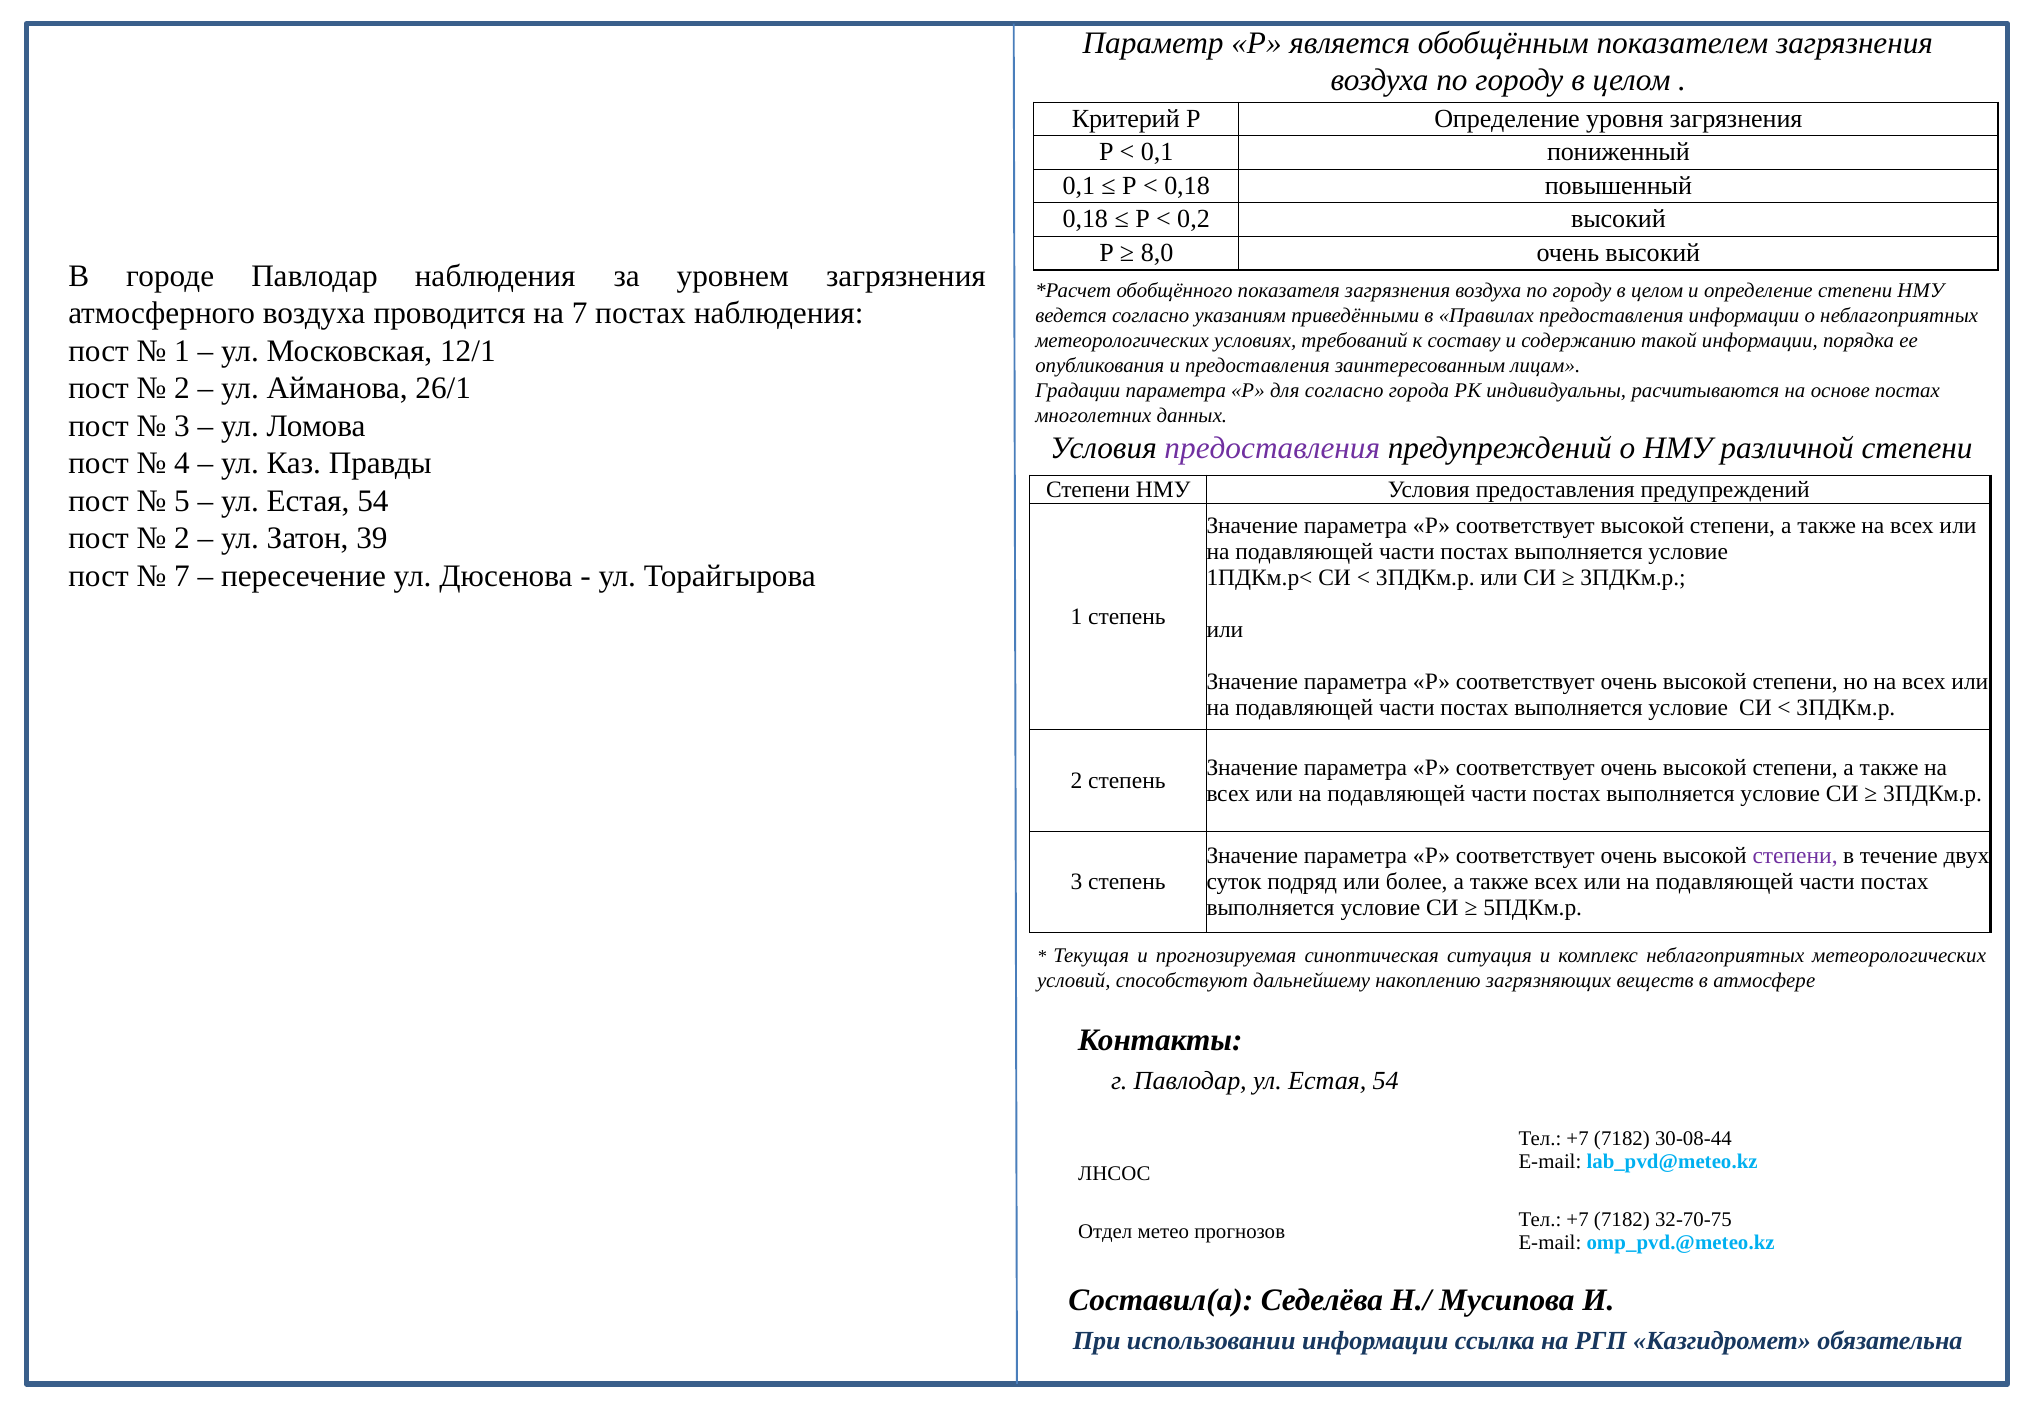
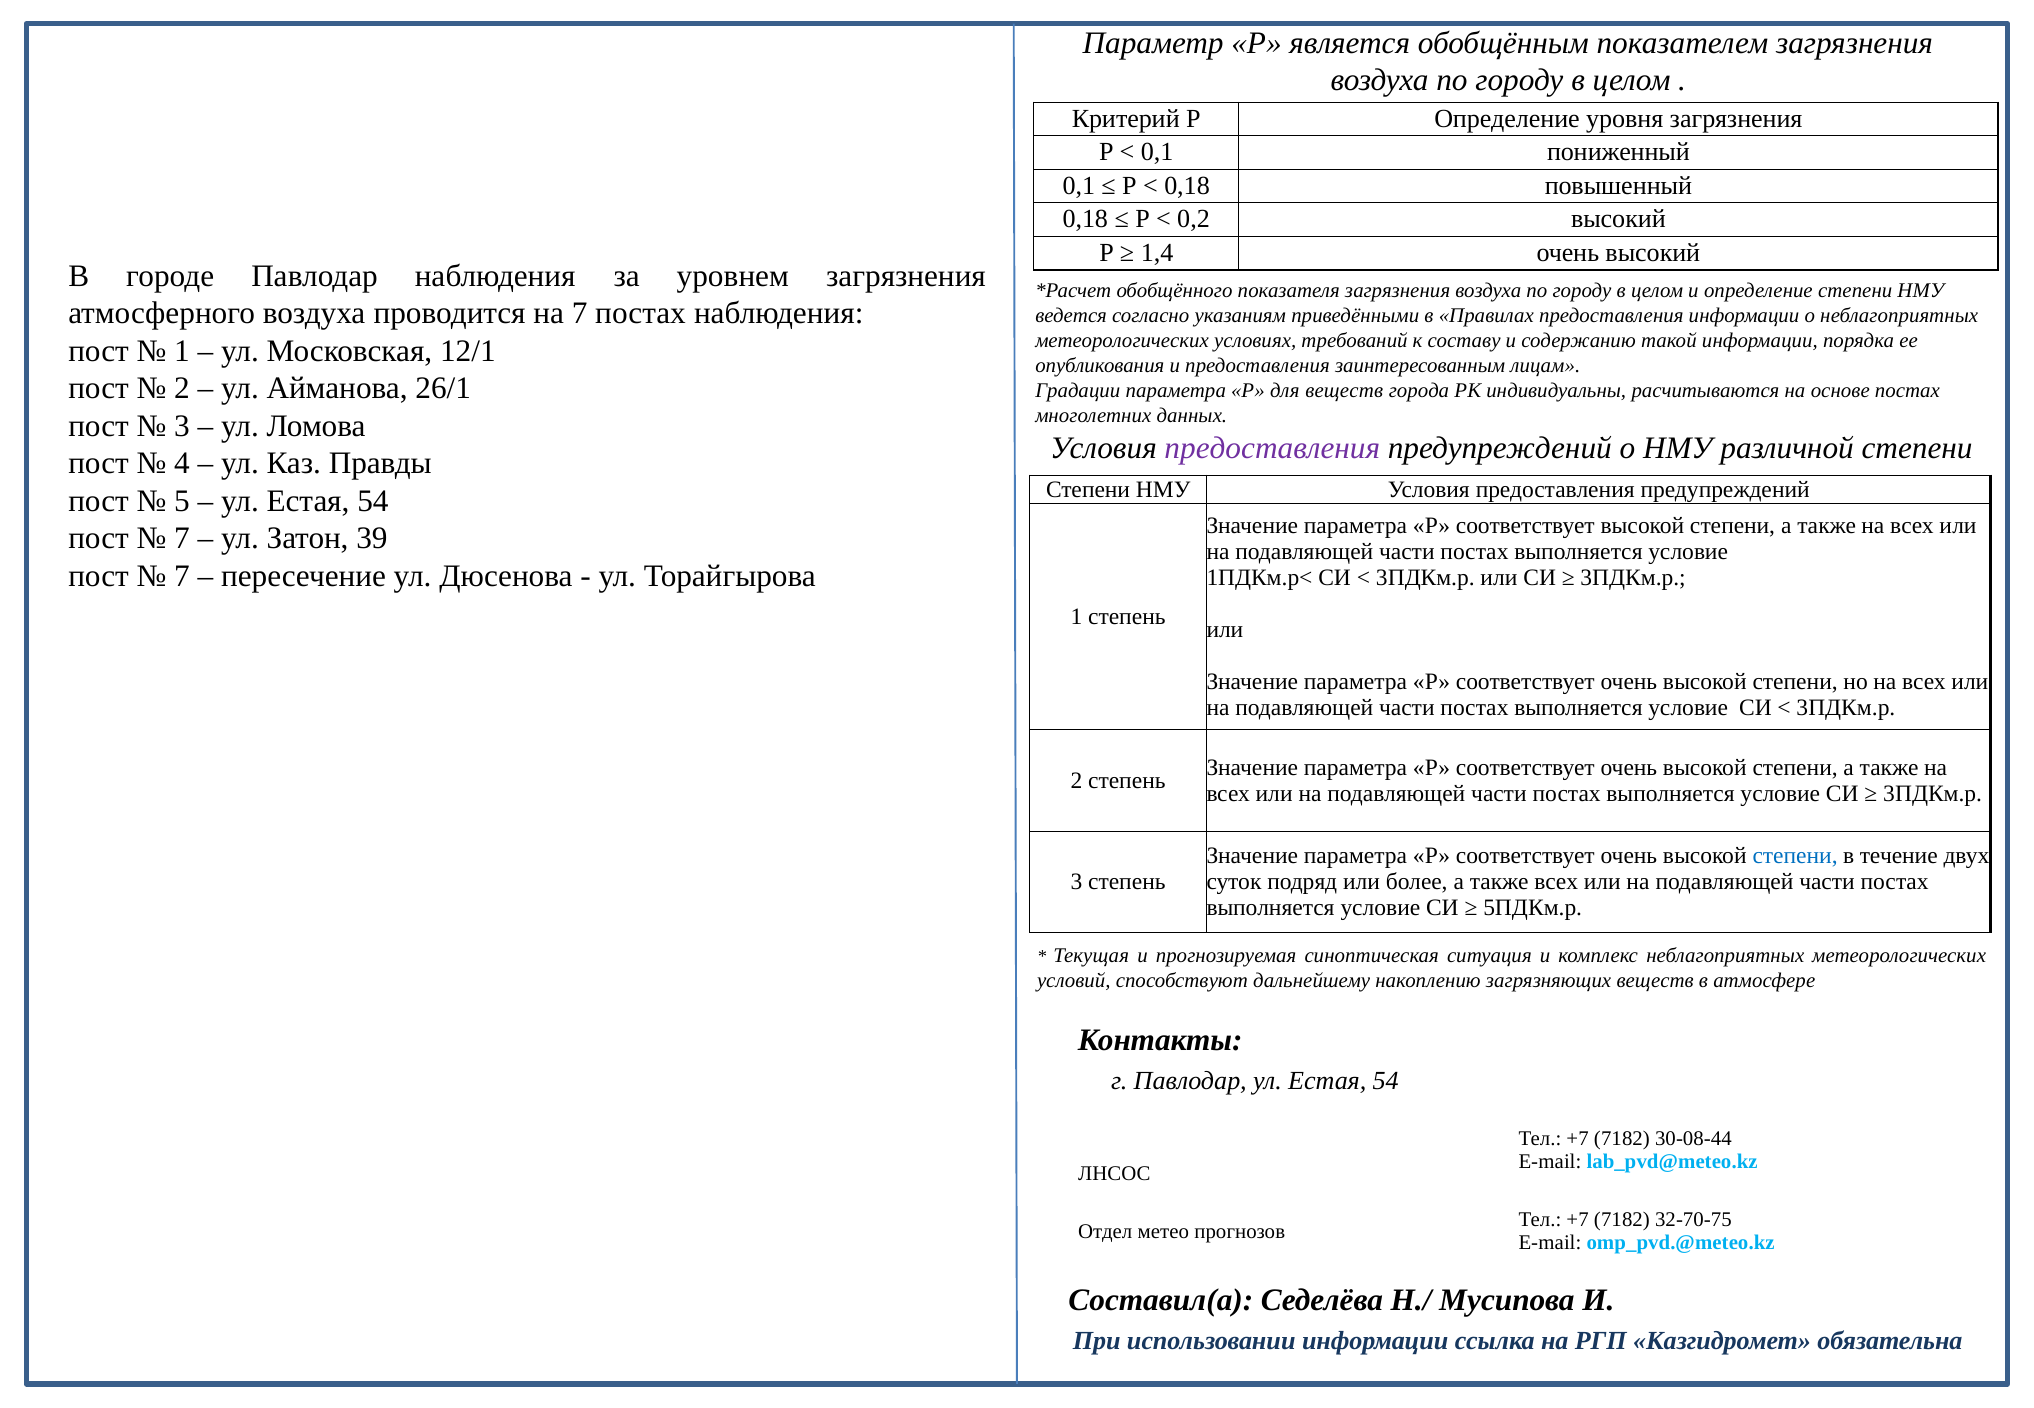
8,0: 8,0 -> 1,4 (1157, 253)
для согласно: согласно -> веществ (1344, 390)
2: 2 -> 7 (182, 539)
степени colour: purple -> blue (1795, 856)
